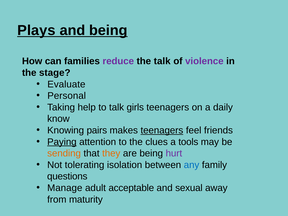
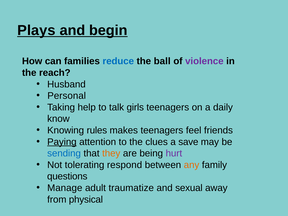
and being: being -> begin (108, 30)
reduce colour: purple -> blue (118, 61)
the talk: talk -> ball (162, 61)
stage: stage -> reach (55, 73)
Evaluate: Evaluate -> Husband (66, 84)
pairs: pairs -> rules (97, 130)
teenagers underline: present -> none (162, 130)
tools: tools -> save (188, 142)
sending colour: orange -> blue (64, 153)
isolation: isolation -> respond (125, 165)
any colour: blue -> orange (192, 165)
acceptable: acceptable -> traumatize (131, 188)
maturity: maturity -> physical (86, 199)
